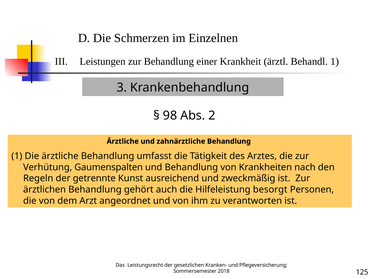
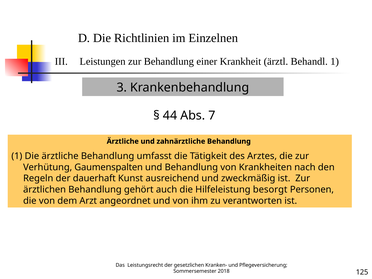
Schmerzen: Schmerzen -> Richtlinien (142, 38)
98: 98 -> 44 (170, 116)
2: 2 -> 7 (212, 116)
getrennte: getrennte -> dauerhaft (94, 178)
